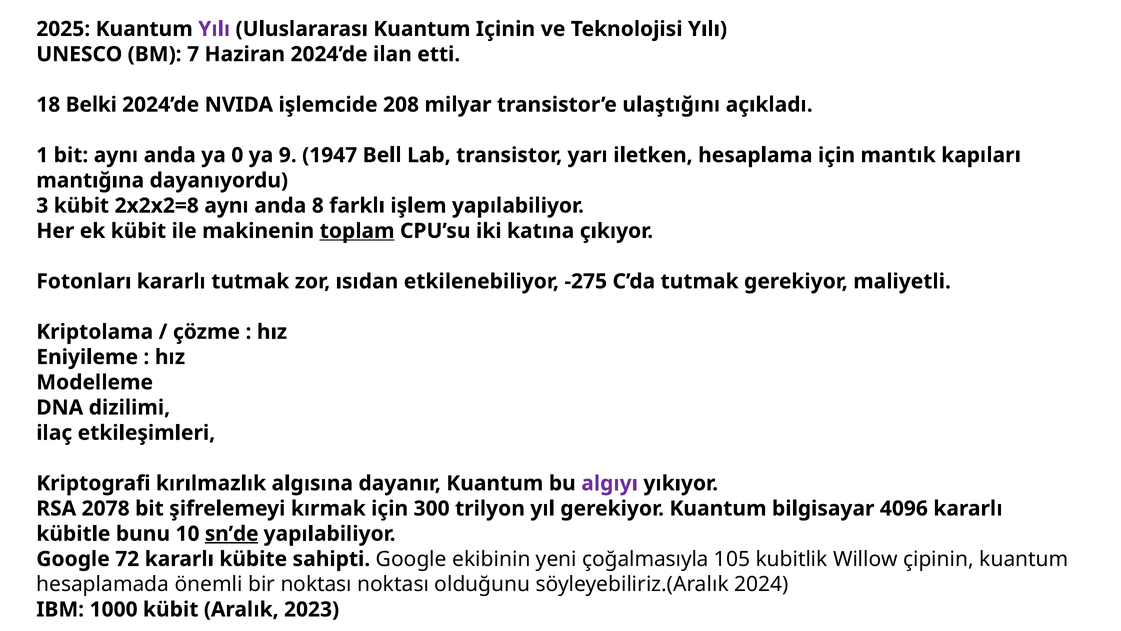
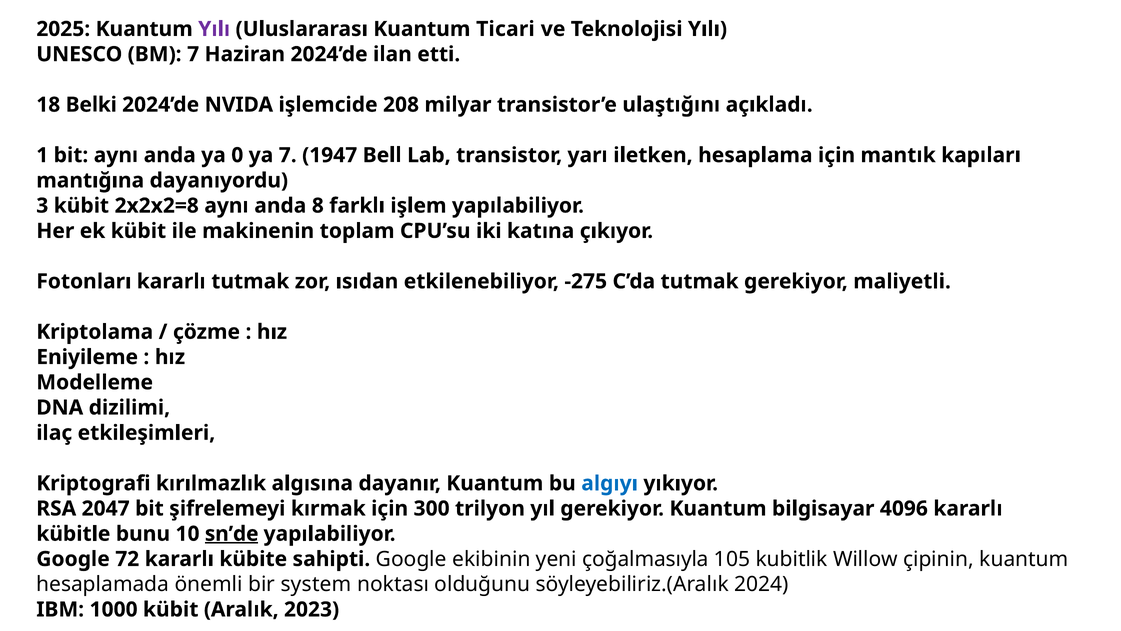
Içinin: Içinin -> Ticari (505, 29)
ya 9: 9 -> 7 (288, 155)
toplam underline: present -> none (357, 231)
algıyı colour: purple -> blue (610, 483)
2078: 2078 -> 2047 (106, 508)
bir noktası: noktası -> system (316, 584)
